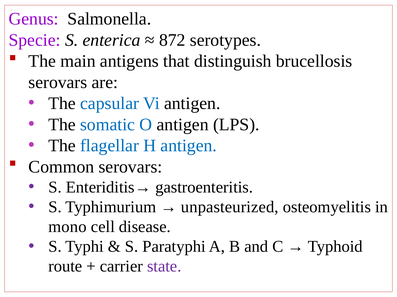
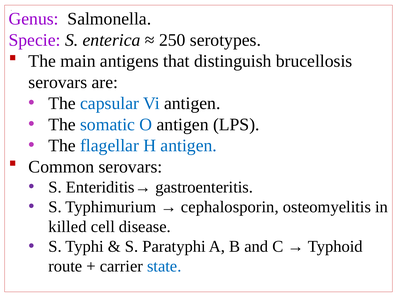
872: 872 -> 250 (172, 40)
unpasteurized: unpasteurized -> cephalosporin (230, 207)
mono: mono -> killed (68, 227)
state colour: purple -> blue (164, 267)
